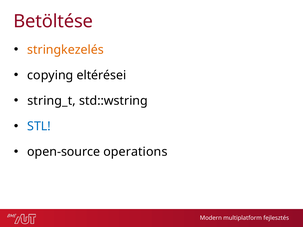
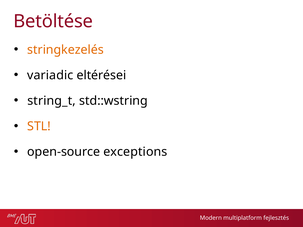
copying: copying -> variadic (50, 75)
STL colour: blue -> orange (39, 126)
operations: operations -> exceptions (135, 152)
